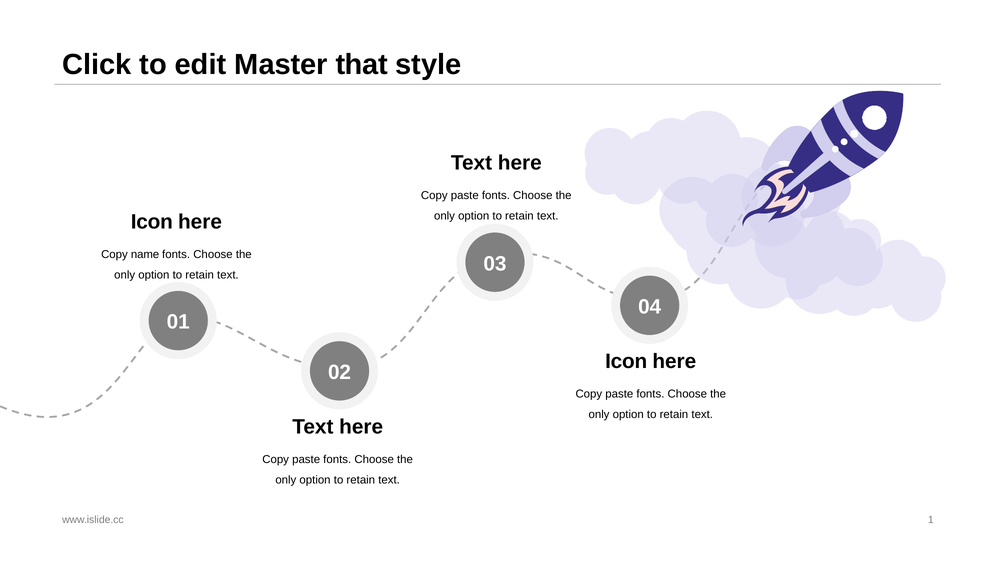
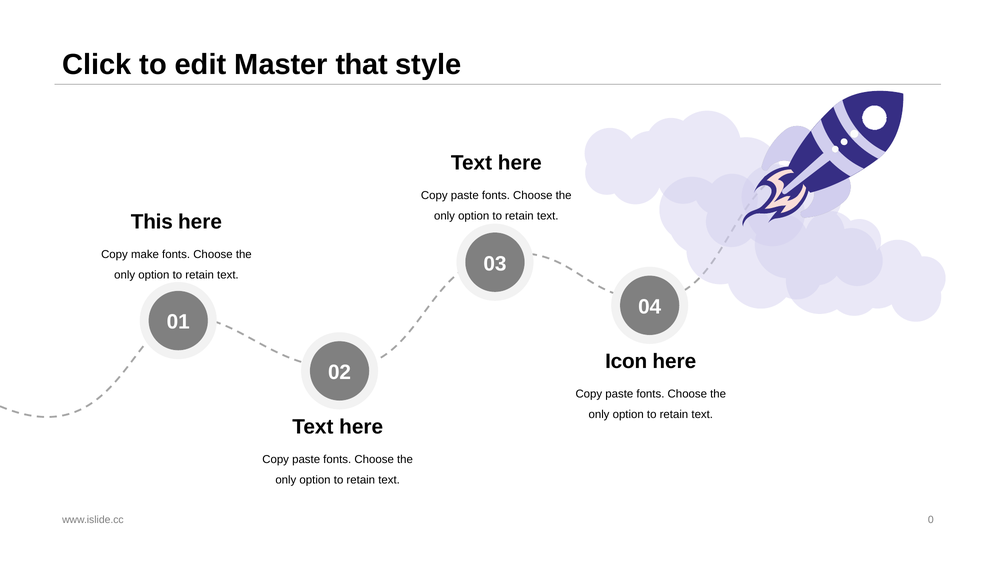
Icon: Icon -> This (152, 222)
name: name -> make (145, 254)
1: 1 -> 0 (931, 519)
